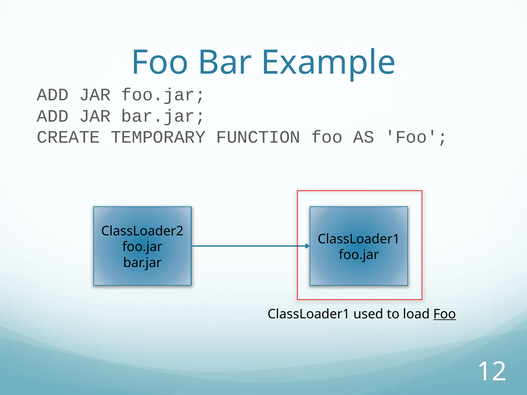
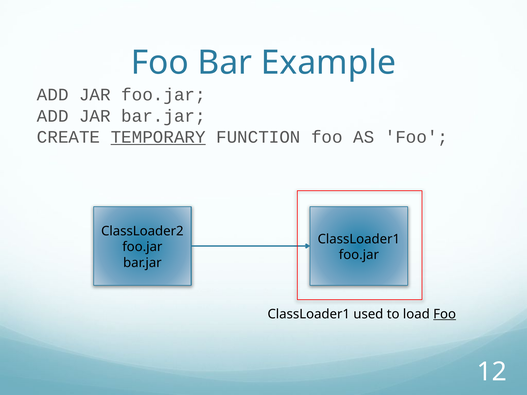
TEMPORARY underline: none -> present (158, 137)
